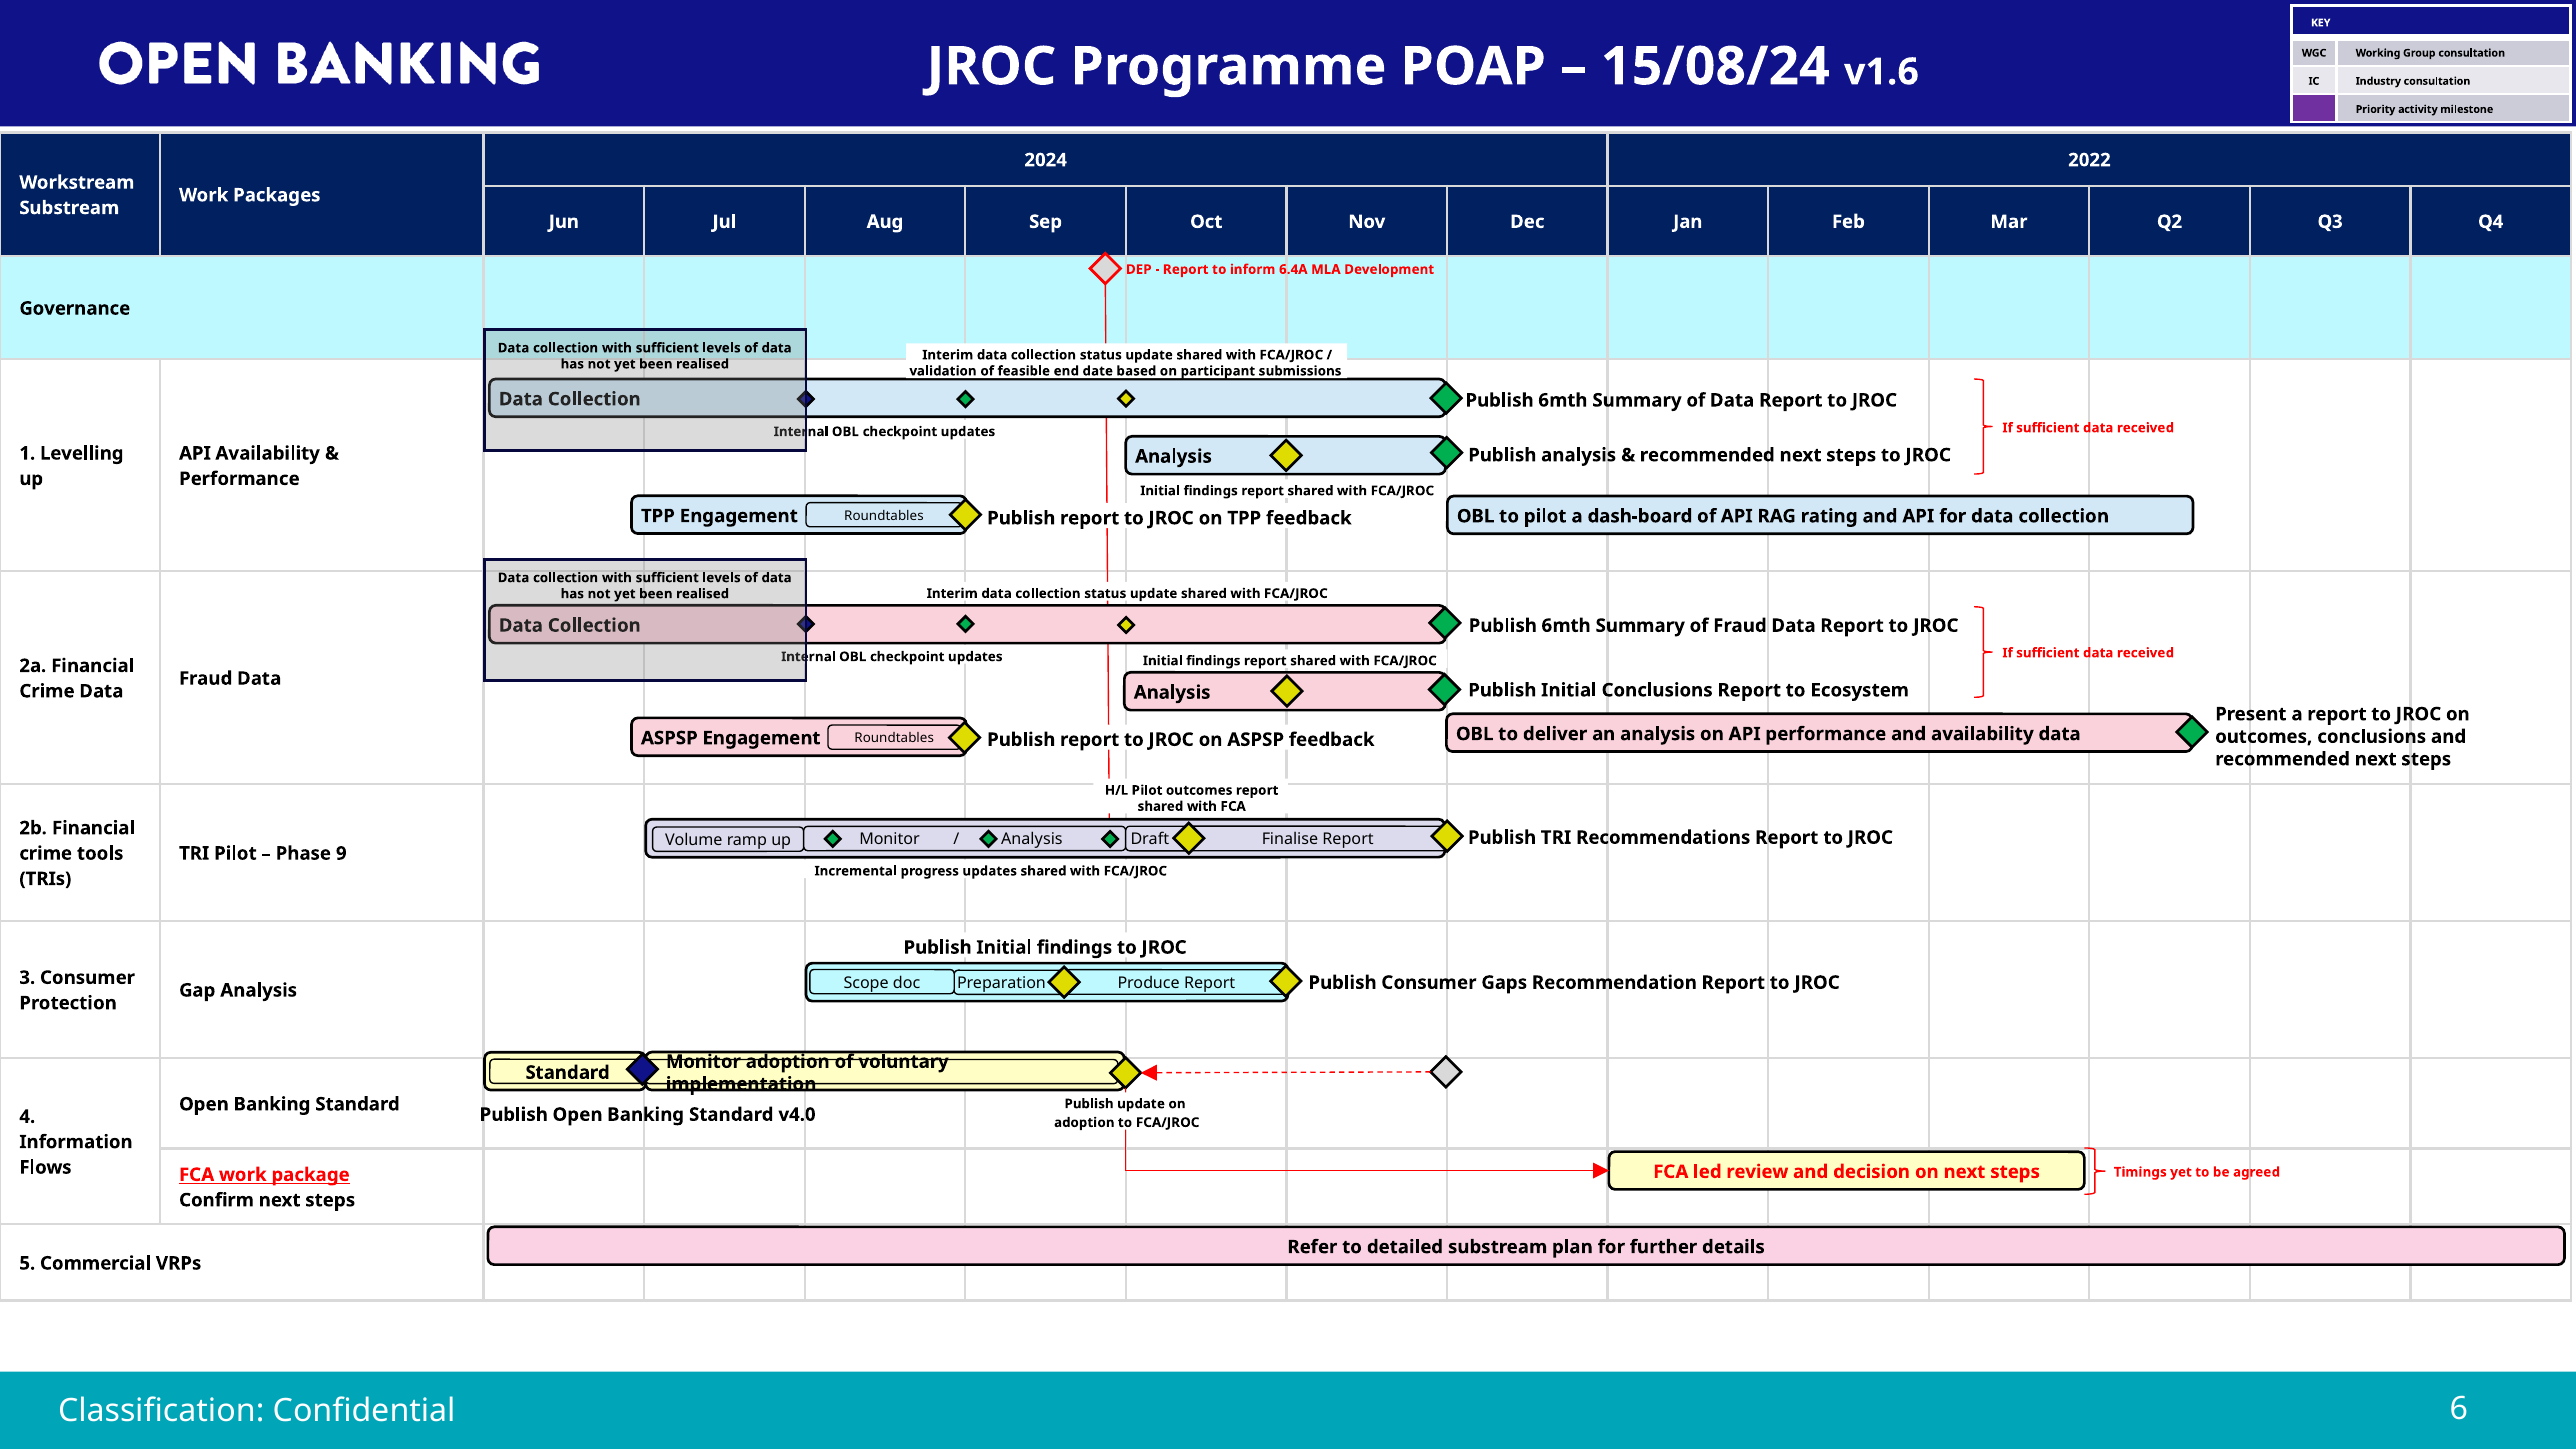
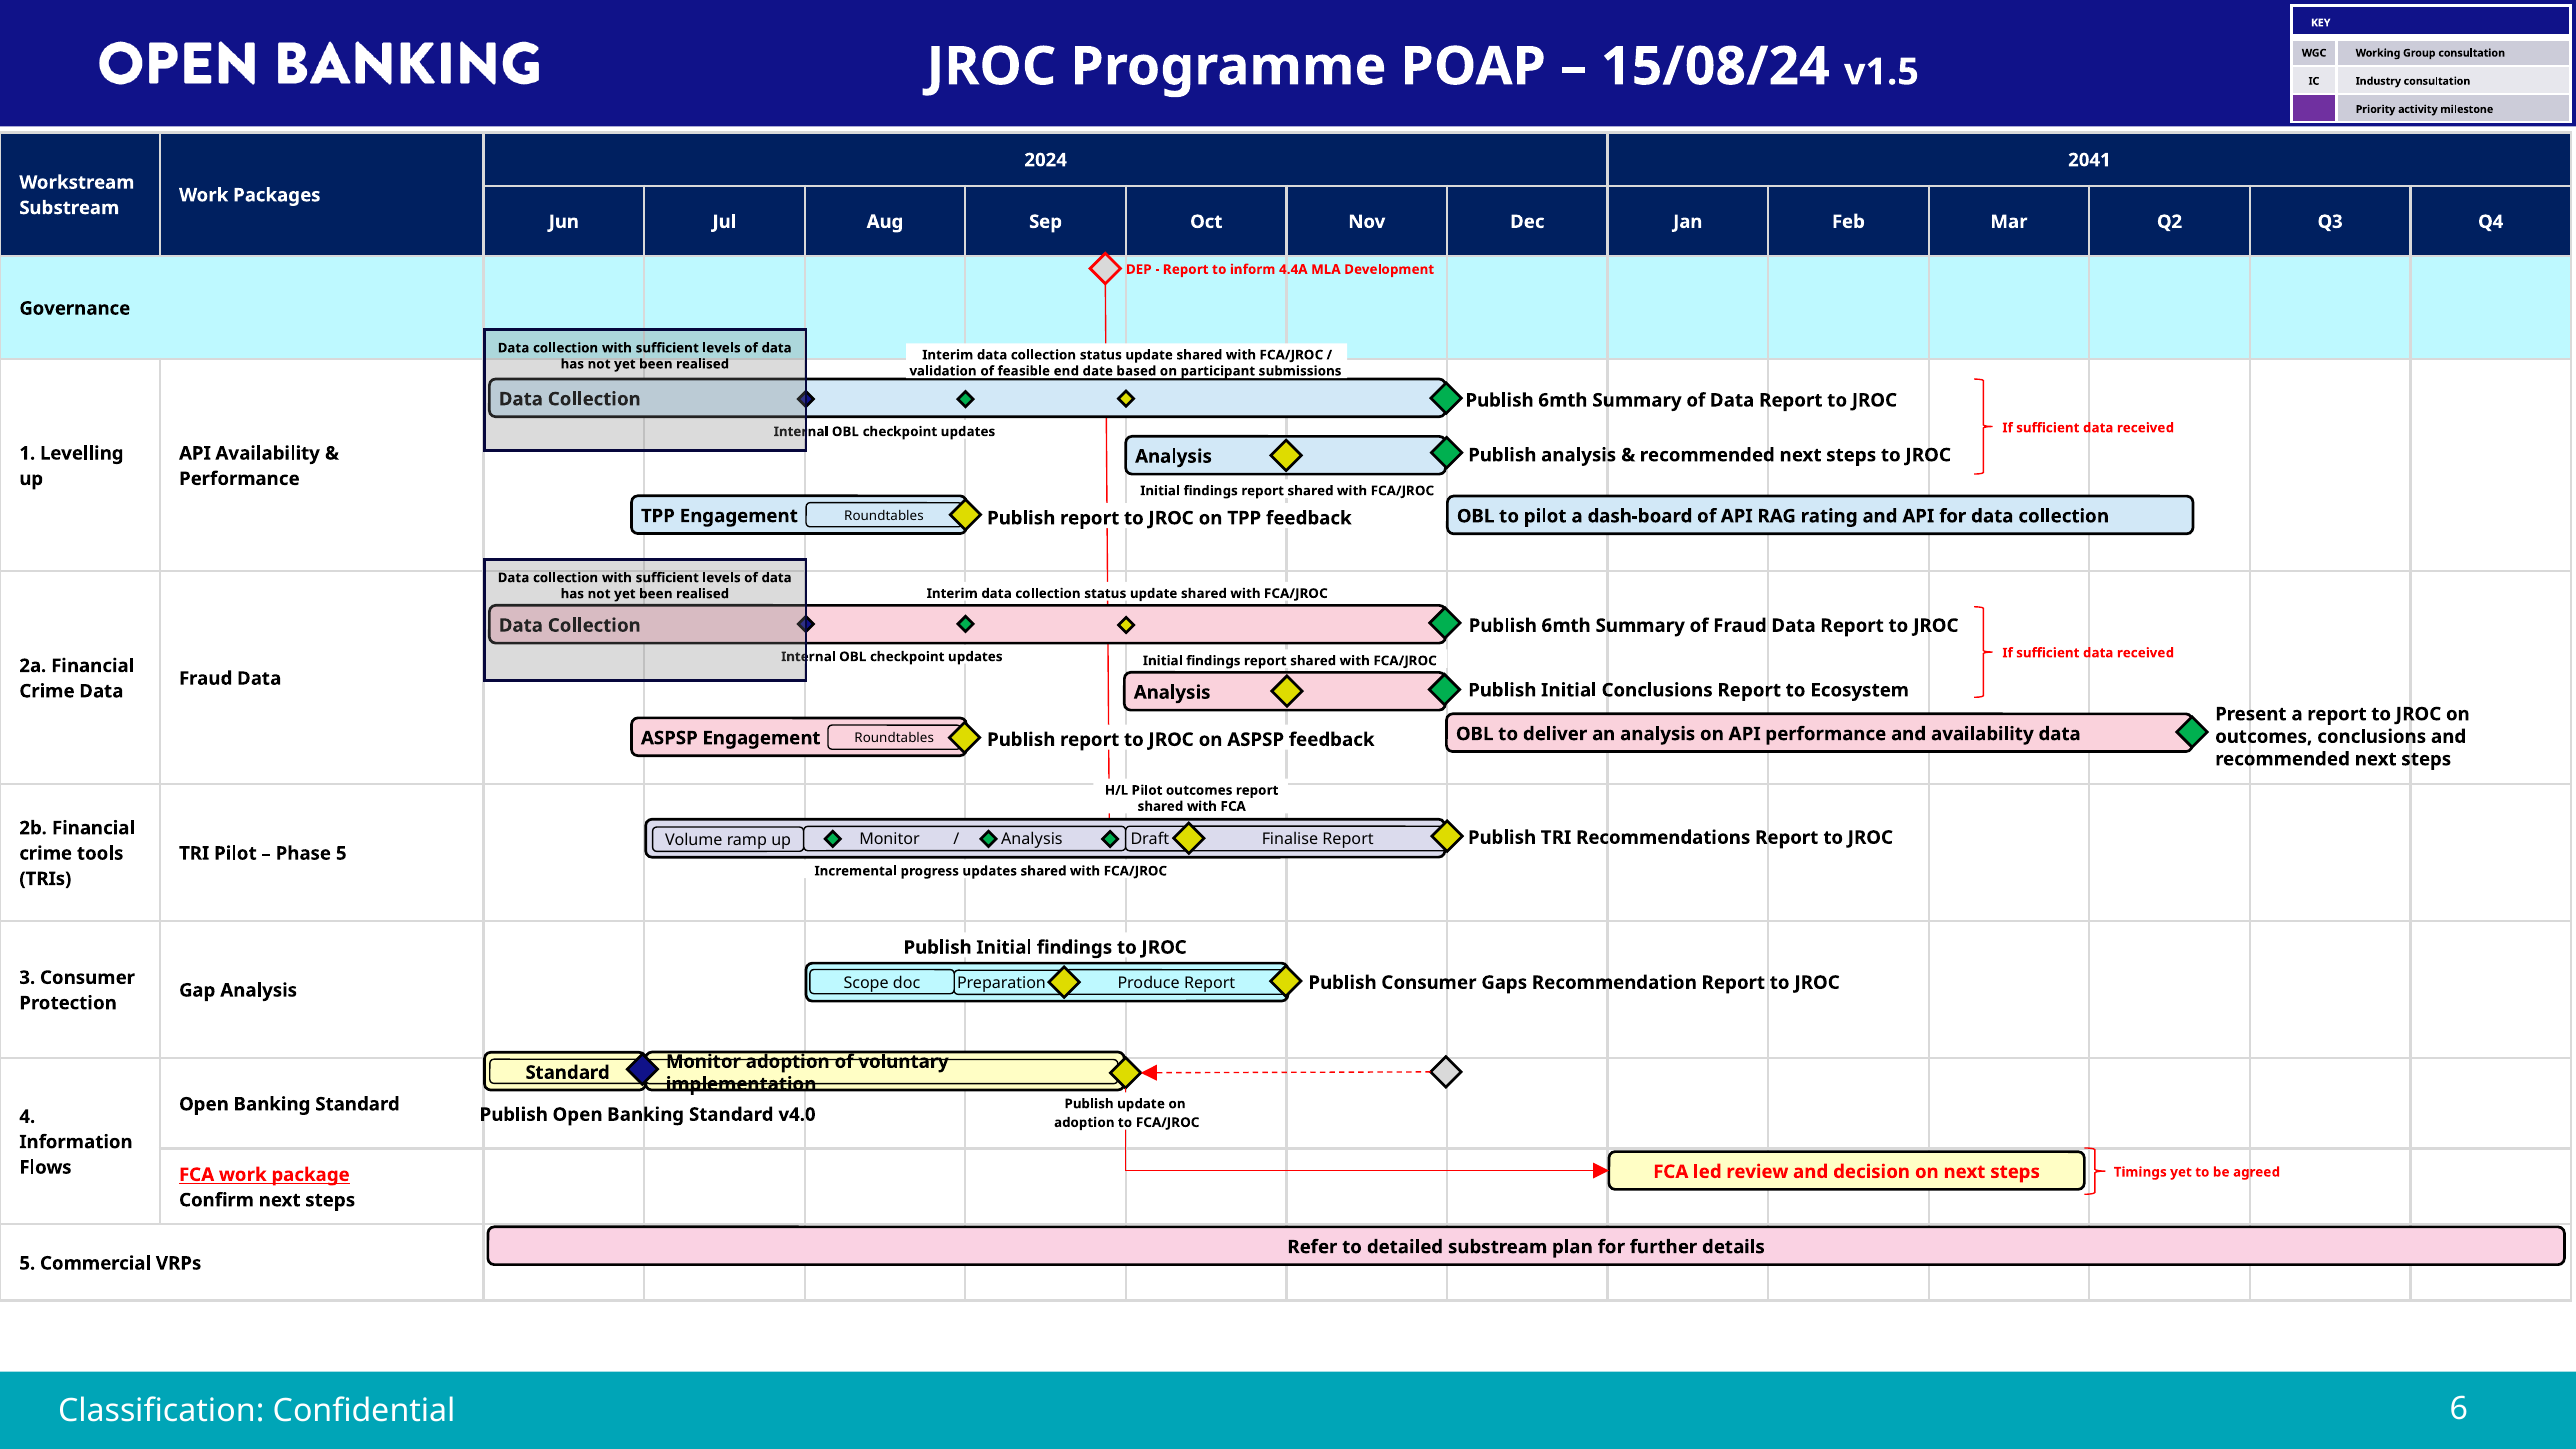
v1.6: v1.6 -> v1.5 (1881, 72)
2022: 2022 -> 2041 (2089, 160)
6.4A: 6.4A -> 4.4A (1293, 269)
Phase 9: 9 -> 5 (341, 853)
